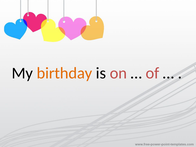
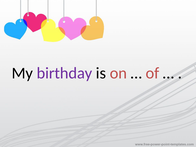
birthday colour: orange -> purple (64, 73)
